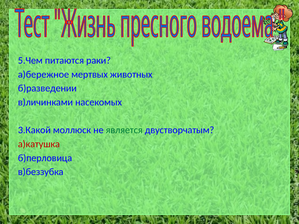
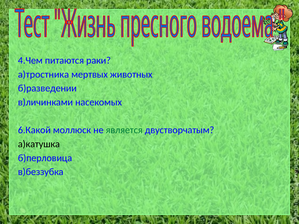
5.Чем: 5.Чем -> 4.Чем (30, 61)
а)бережное: а)бережное -> а)тростника (43, 74)
3.Какой: 3.Какой -> 6.Какой (34, 130)
а)катушка colour: red -> black (39, 144)
